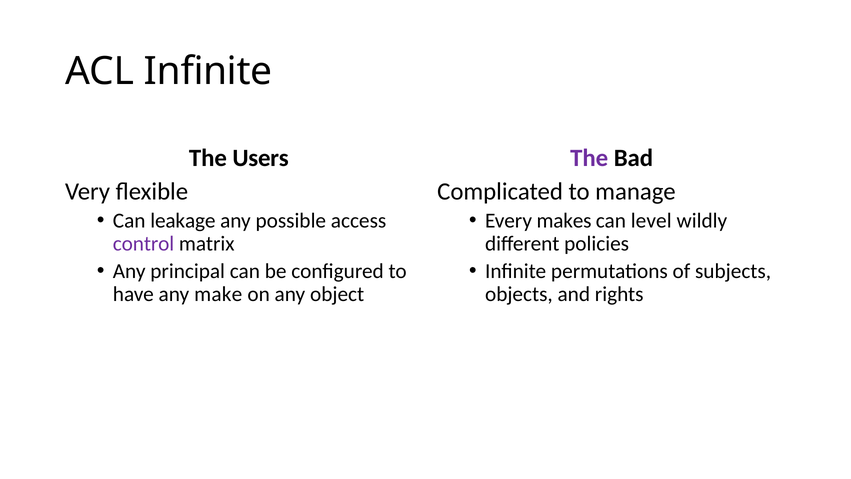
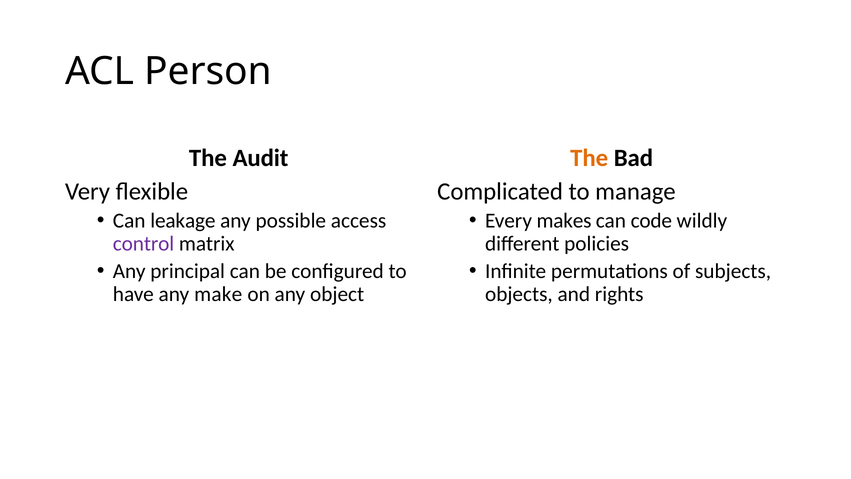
ACL Infinite: Infinite -> Person (208, 71)
Users: Users -> Audit (260, 158)
The colour: purple -> orange (589, 158)
level: level -> code (651, 221)
